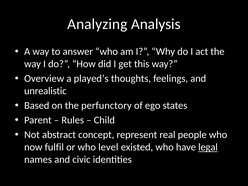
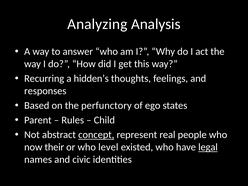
Overview: Overview -> Recurring (44, 79)
played’s: played’s -> hidden’s (91, 79)
unrealistic: unrealistic -> responses (45, 91)
concept underline: none -> present (96, 135)
fulfil: fulfil -> their (54, 147)
